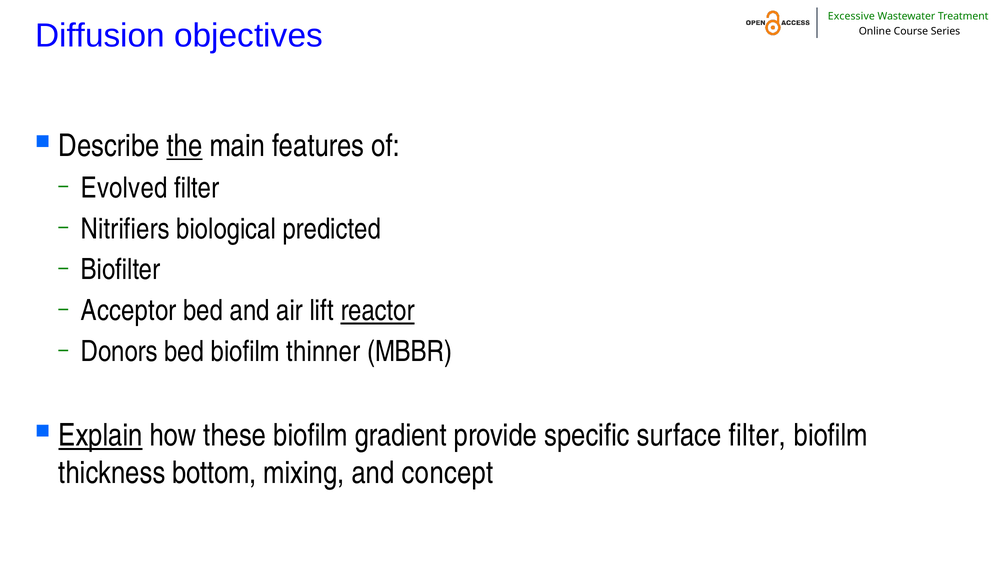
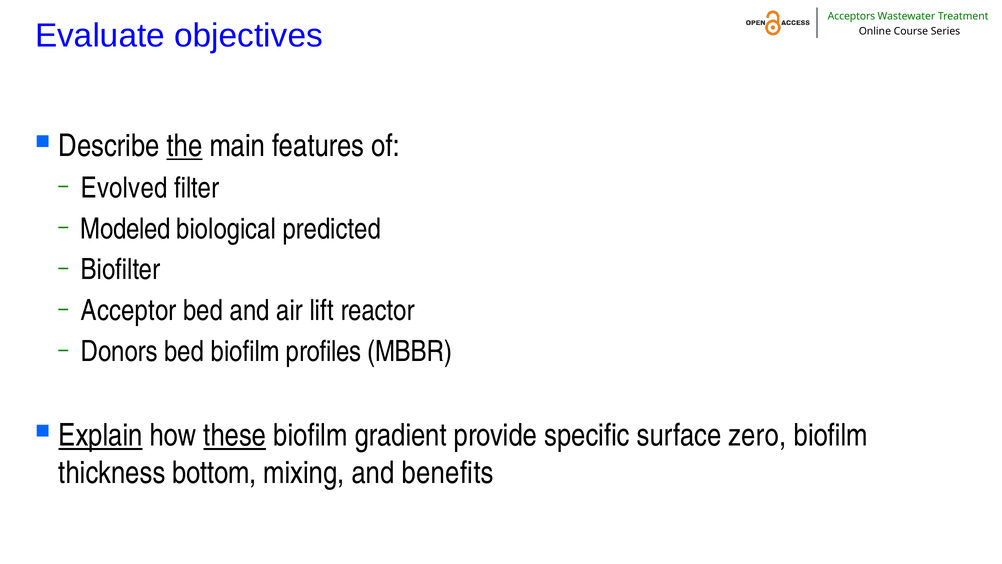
Excessive: Excessive -> Acceptors (851, 16)
Diffusion: Diffusion -> Evaluate (100, 36)
Nitrifiers: Nitrifiers -> Modeled (125, 229)
reactor underline: present -> none (378, 311)
thinner: thinner -> profiles (324, 352)
these underline: none -> present (235, 435)
surface filter: filter -> zero (757, 435)
concept: concept -> benefits (448, 473)
